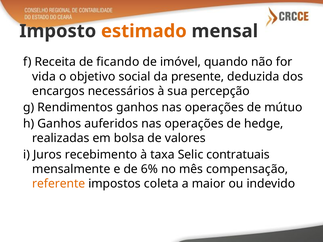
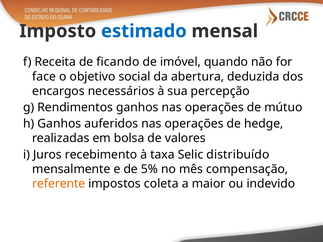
estimado colour: orange -> blue (144, 31)
vida: vida -> face (44, 77)
presente: presente -> abertura (198, 77)
contratuais: contratuais -> distribuído (238, 155)
6%: 6% -> 5% (149, 169)
